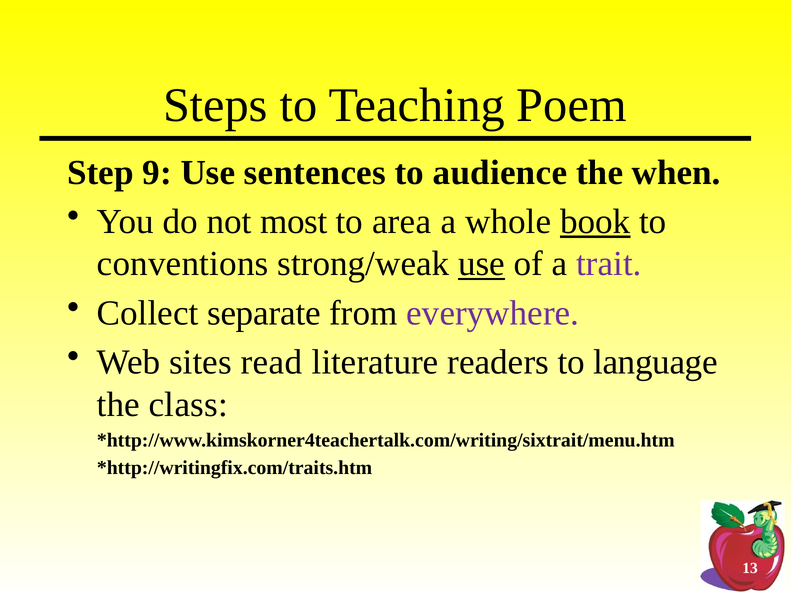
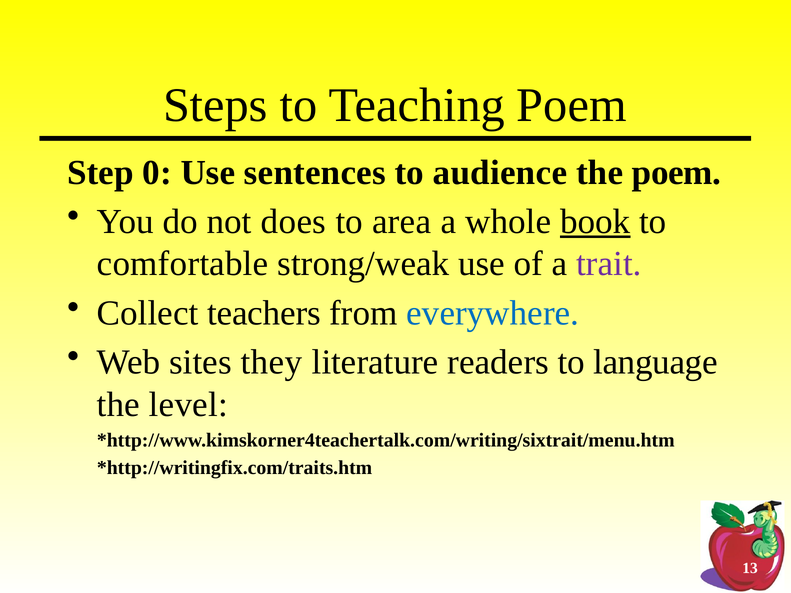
9: 9 -> 0 (157, 173)
the when: when -> poem (677, 173)
most: most -> does (293, 222)
conventions: conventions -> comfortable (183, 264)
use underline: present -> none (482, 264)
separate: separate -> teachers (264, 313)
everywhere colour: purple -> blue (493, 313)
read: read -> they (271, 362)
class: class -> level (188, 405)
